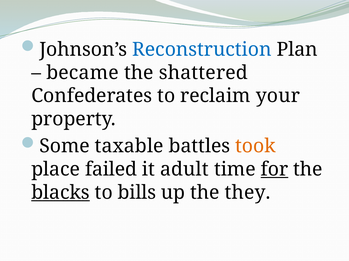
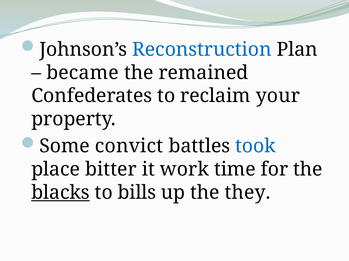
shattered: shattered -> remained (203, 73)
taxable: taxable -> convict (129, 146)
took colour: orange -> blue (255, 146)
failed: failed -> bitter (111, 170)
adult: adult -> work (184, 170)
for underline: present -> none (274, 170)
